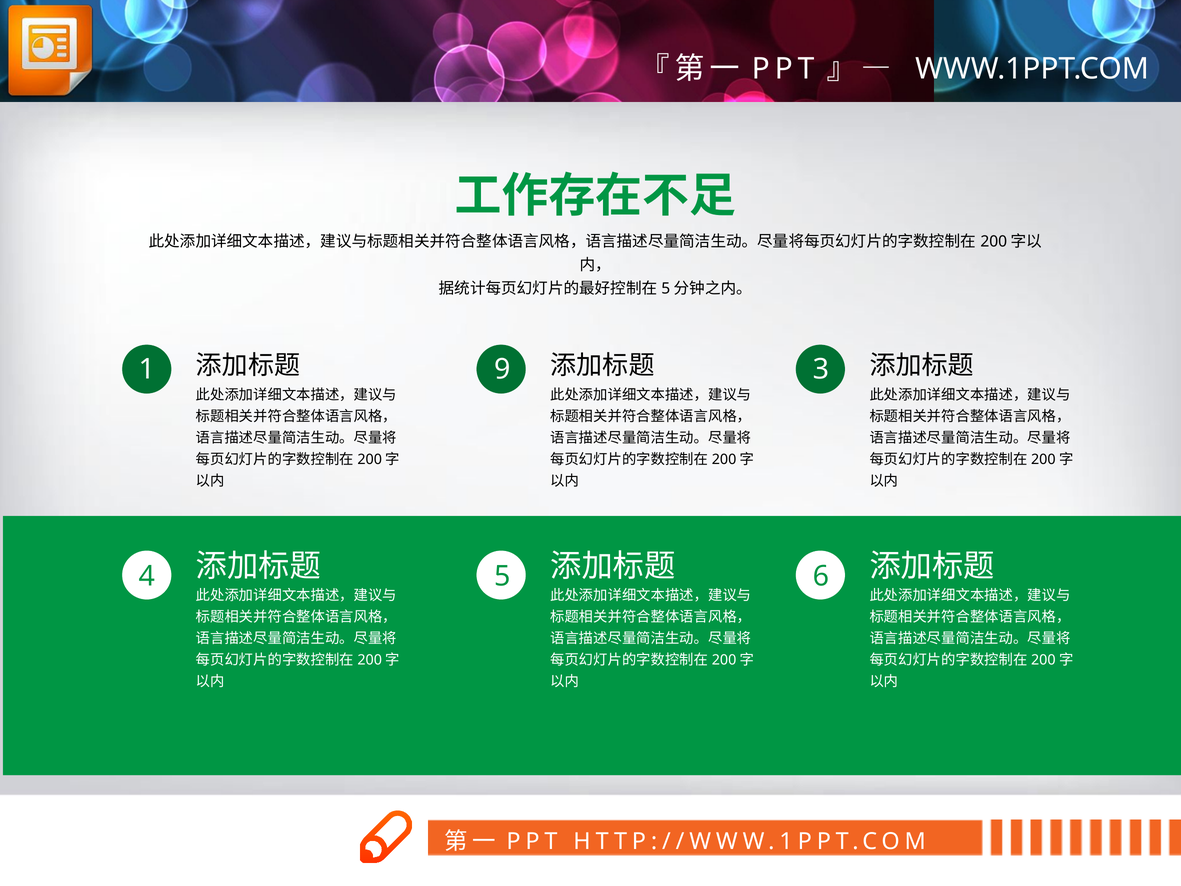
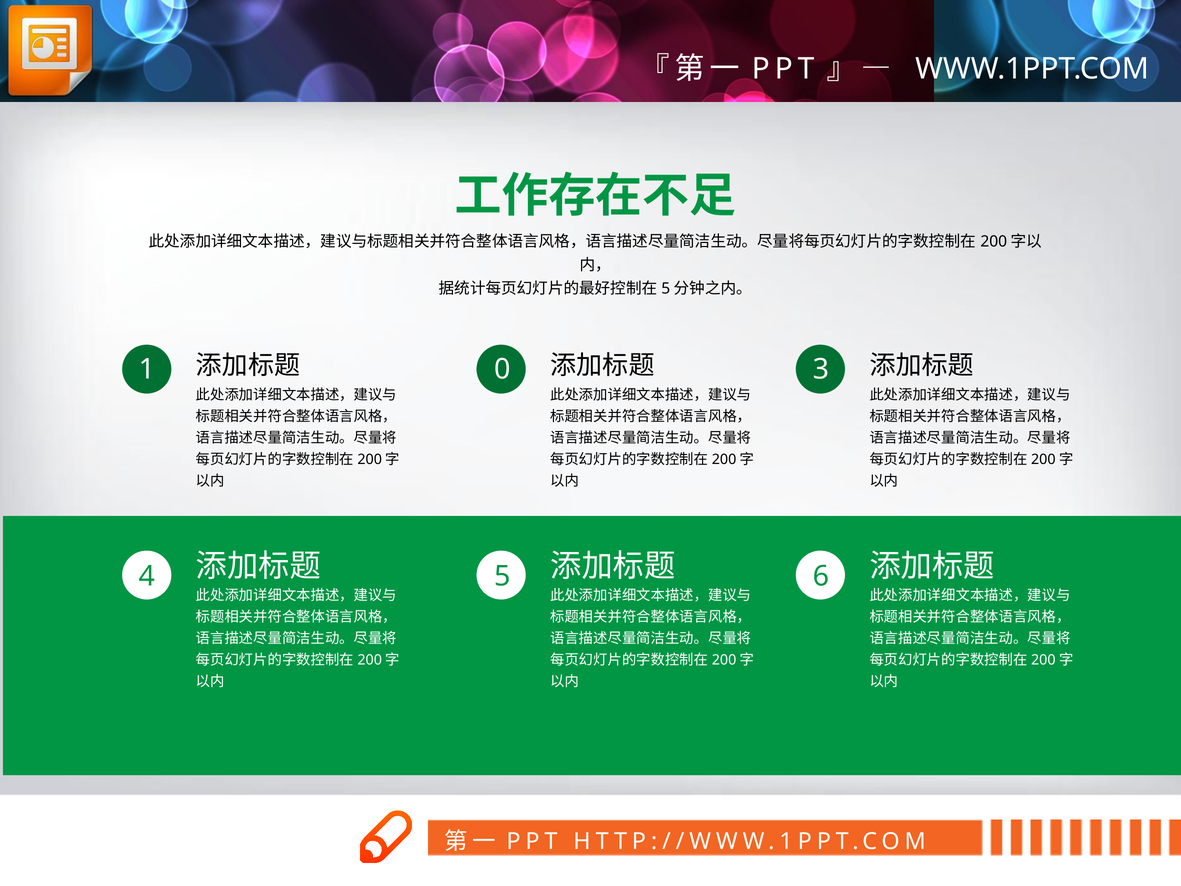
9: 9 -> 0 (502, 369)
